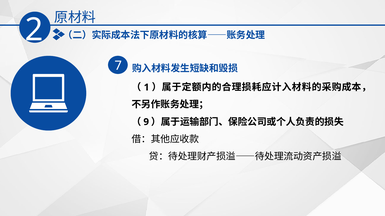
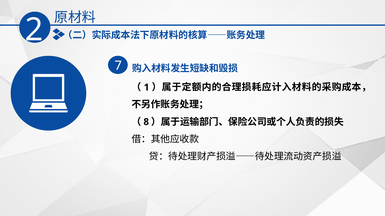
9: 9 -> 8 (146, 122)
